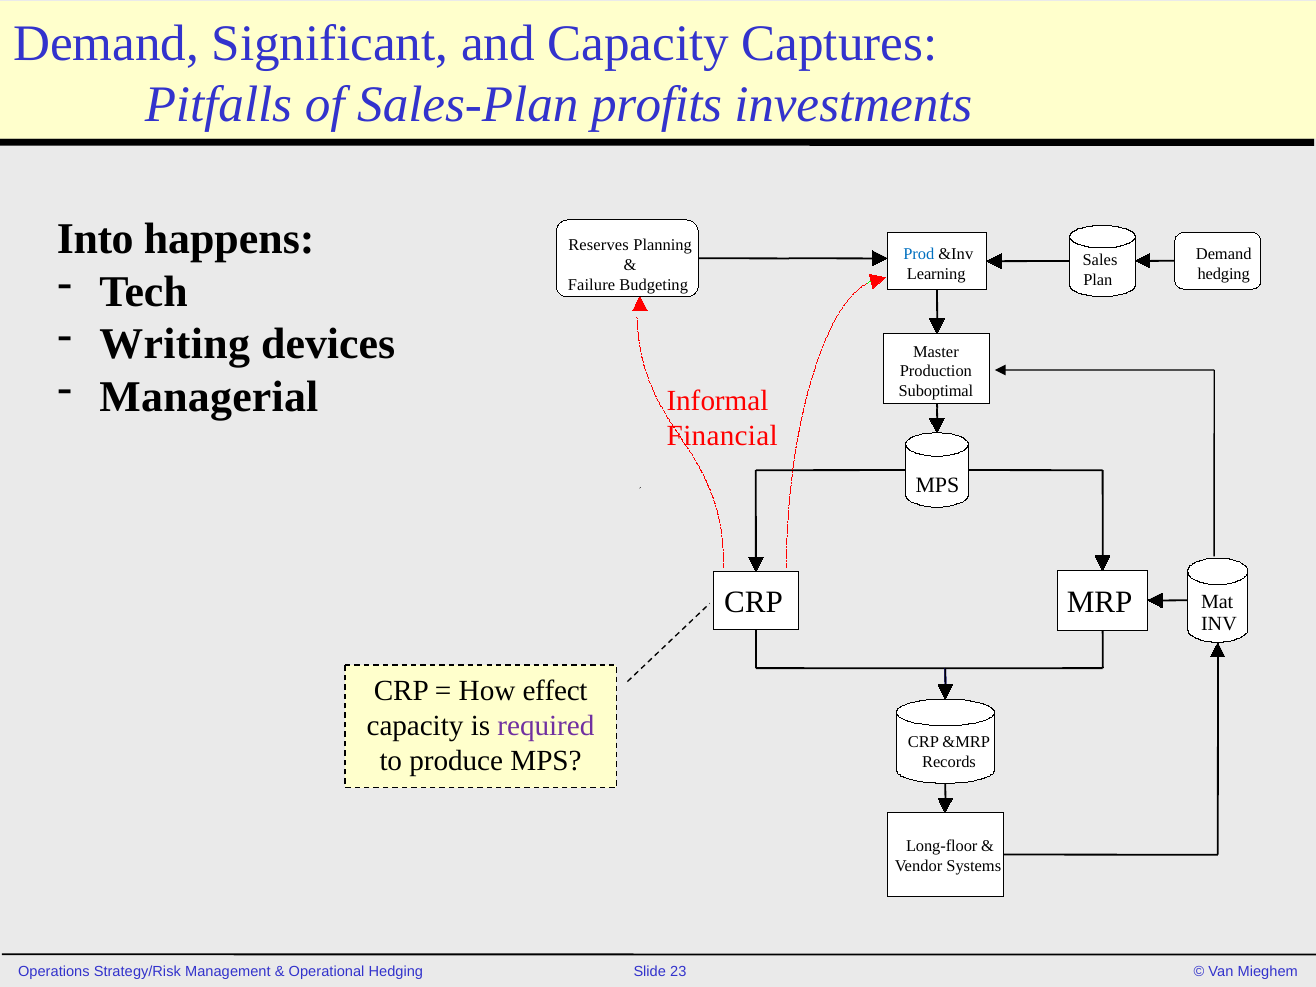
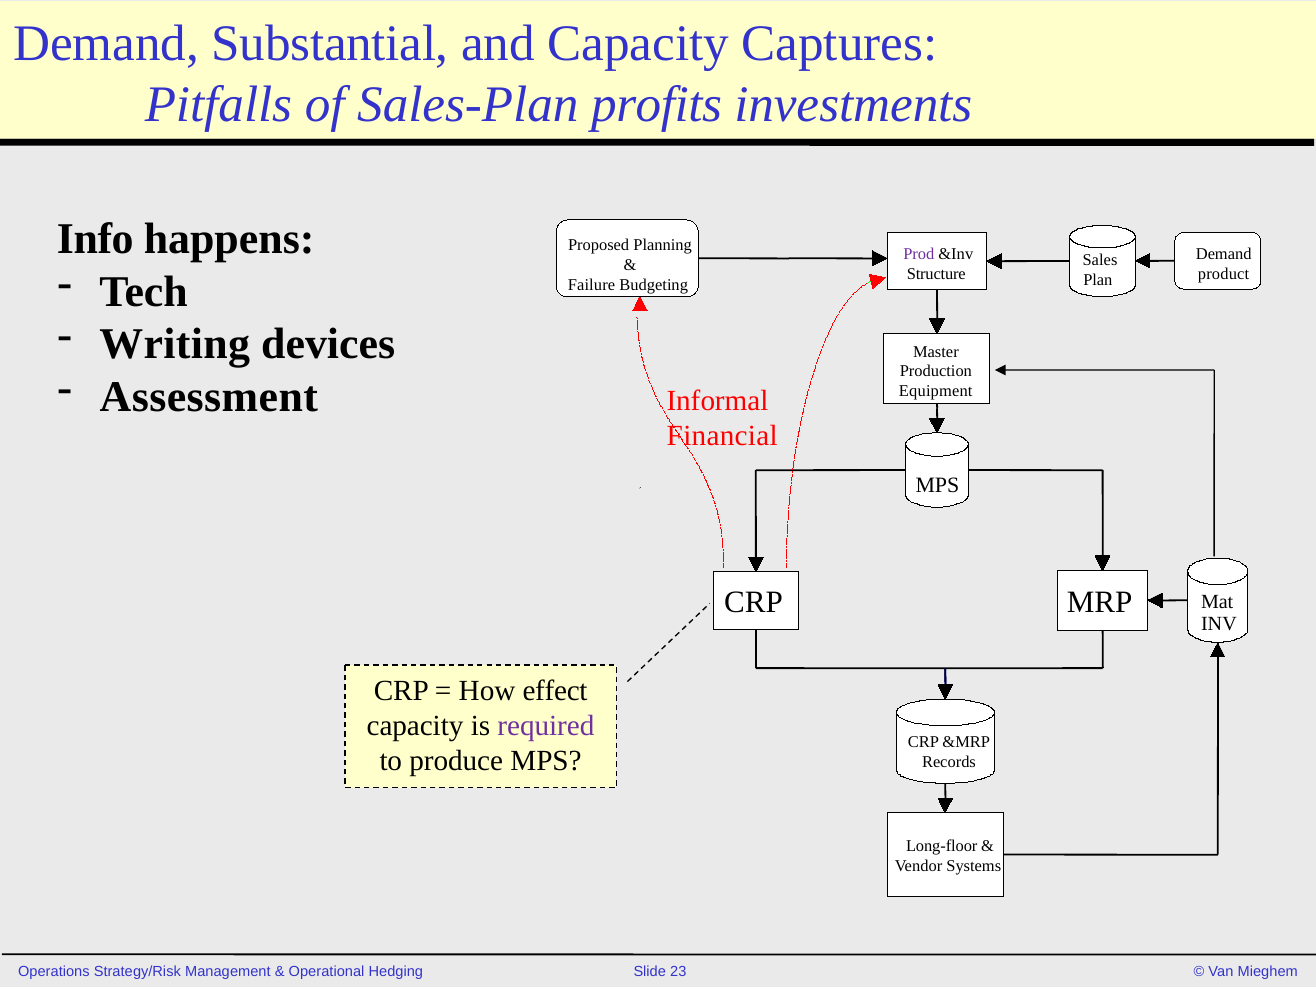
Significant: Significant -> Substantial (330, 43)
Into: Into -> Info (95, 239)
Reserves: Reserves -> Proposed (599, 245)
Prod colour: blue -> purple (919, 254)
Learning: Learning -> Structure (936, 274)
hedging: hedging -> product (1224, 274)
Managerial: Managerial -> Assessment (209, 397)
Suboptimal: Suboptimal -> Equipment (936, 391)
